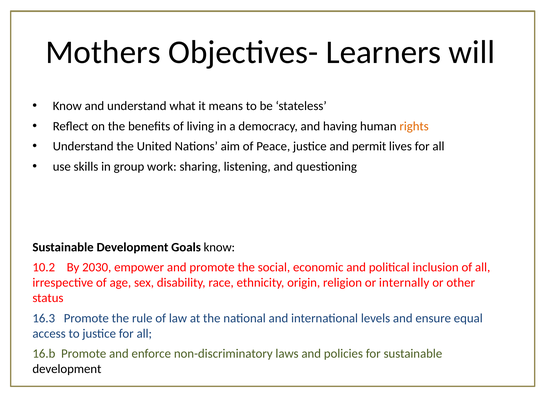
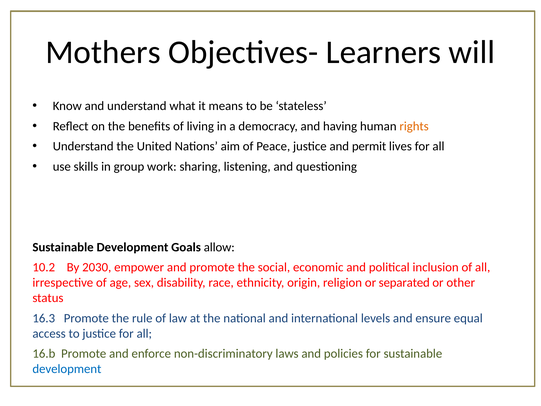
Goals know: know -> allow (219, 247)
internally: internally -> separated (404, 282)
development colour: black -> blue (67, 369)
